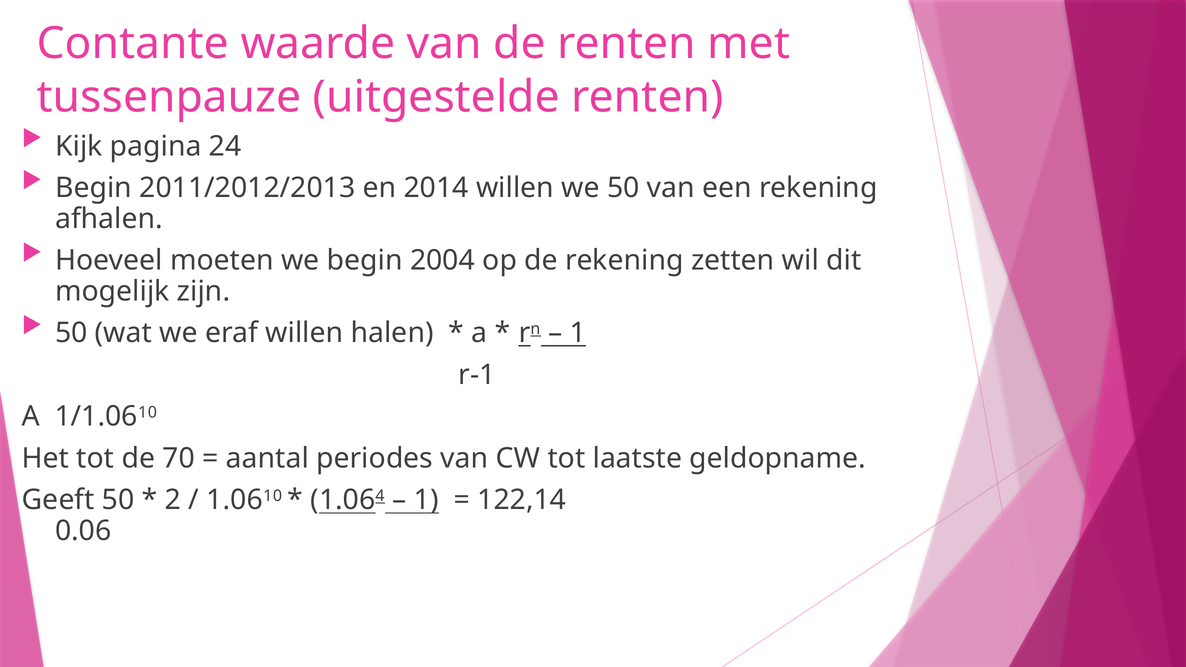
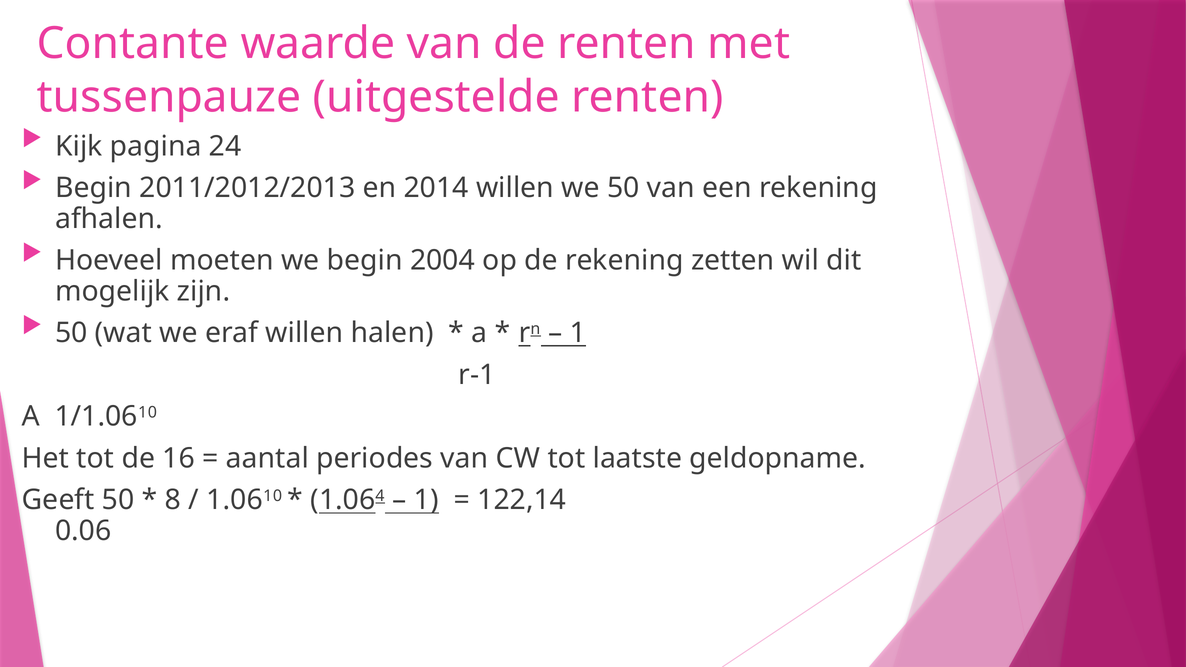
70: 70 -> 16 (179, 458)
2: 2 -> 8 (173, 500)
